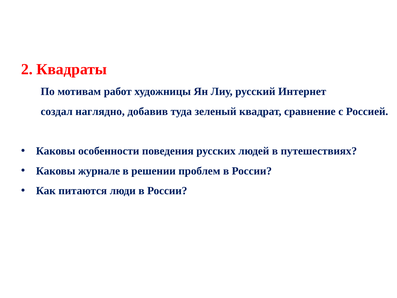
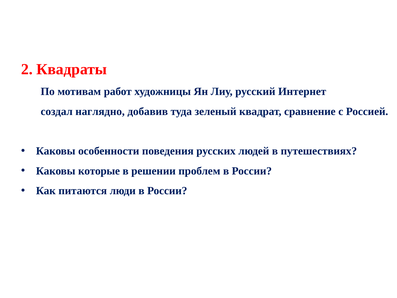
журнале: журнале -> которые (99, 171)
